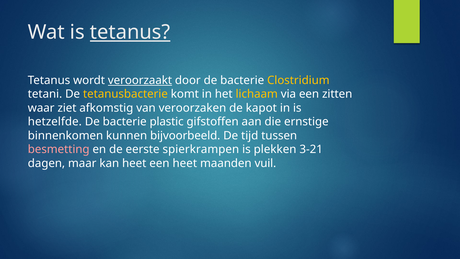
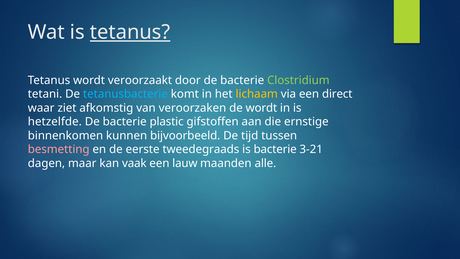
veroorzaakt underline: present -> none (140, 80)
Clostridium colour: yellow -> light green (298, 80)
tetanusbacterie colour: yellow -> light blue (125, 94)
zitten: zitten -> direct (337, 94)
de kapot: kapot -> wordt (261, 108)
spierkrampen: spierkrampen -> tweedegraads (201, 149)
is plekken: plekken -> bacterie (275, 149)
kan heet: heet -> vaak (134, 163)
een heet: heet -> lauw (185, 163)
vuil: vuil -> alle (265, 163)
